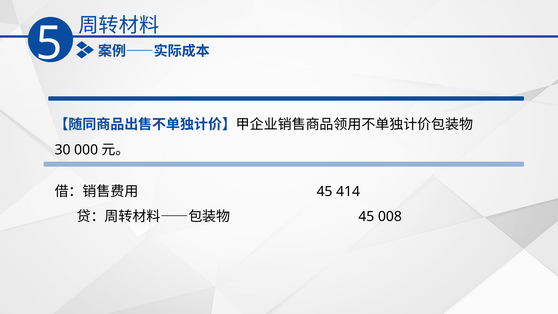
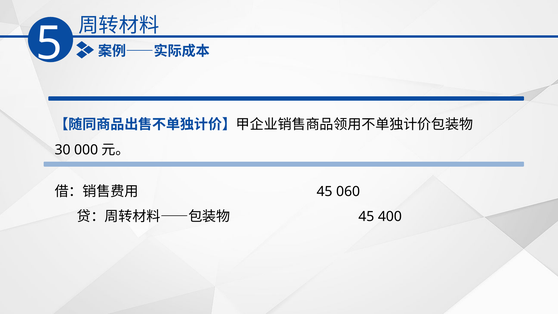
414: 414 -> 060 (348, 191)
008: 008 -> 400 (390, 216)
